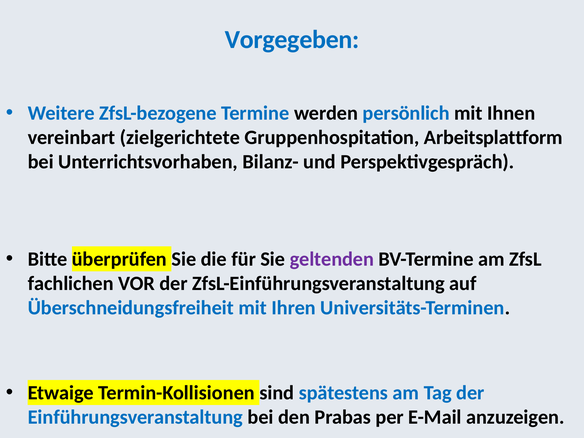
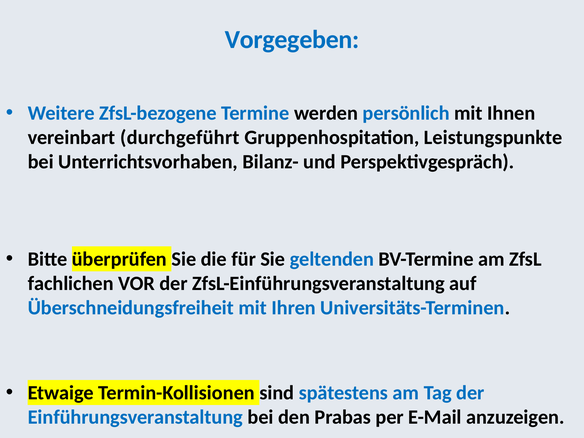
zielgerichtete: zielgerichtete -> durchgeführt (180, 138)
Arbeitsplattform: Arbeitsplattform -> Leistungspunkte (493, 138)
geltenden colour: purple -> blue (332, 259)
